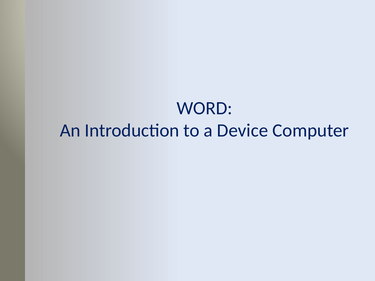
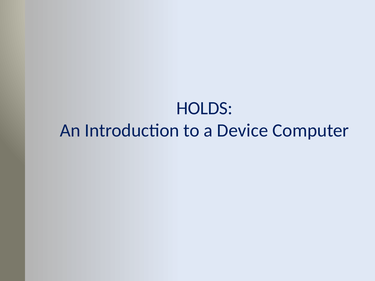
WORD: WORD -> HOLDS (205, 108)
